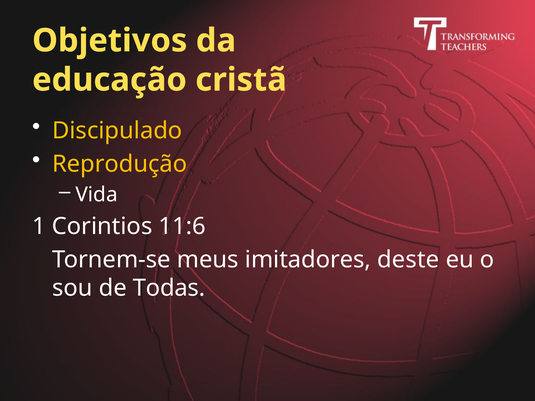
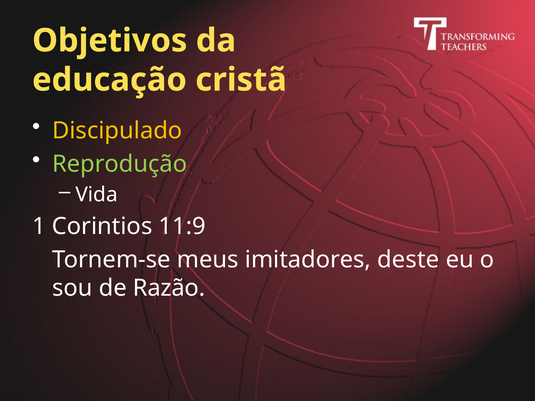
Reprodução colour: yellow -> light green (120, 164)
11:6: 11:6 -> 11:9 (182, 226)
Todas: Todas -> Razão (169, 288)
